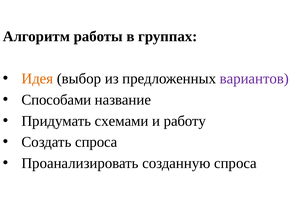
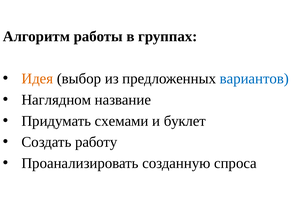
вариантов colour: purple -> blue (254, 79)
Способами: Способами -> Наглядном (56, 100)
работу: работу -> буклет (185, 121)
Создать спроса: спроса -> работу (96, 142)
